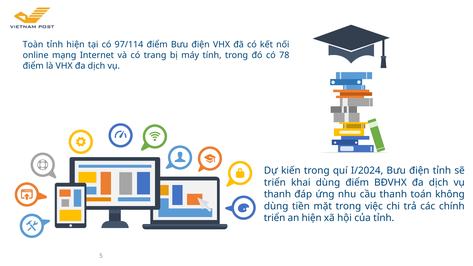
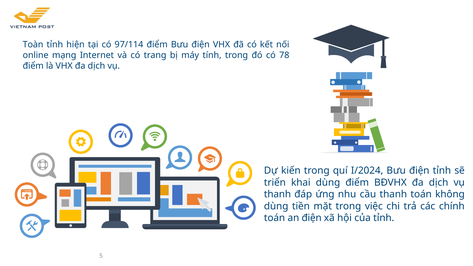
triển: triển -> toán (275, 218)
an hiện: hiện -> điện (312, 218)
